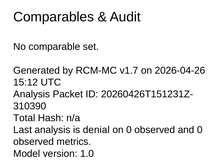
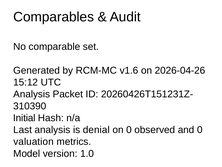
v1.7: v1.7 -> v1.6 (129, 70)
Total: Total -> Initial (24, 118)
observed: observed -> valuation (34, 141)
